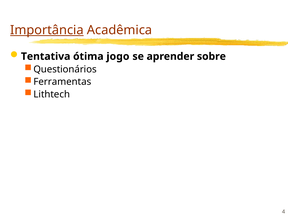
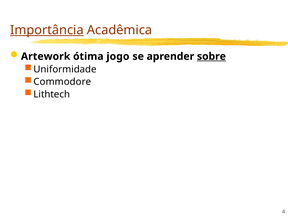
Tentativa: Tentativa -> Artework (46, 56)
sobre underline: none -> present (211, 56)
Questionários: Questionários -> Uniformidade (65, 69)
Ferramentas: Ferramentas -> Commodore (62, 82)
